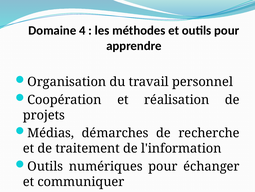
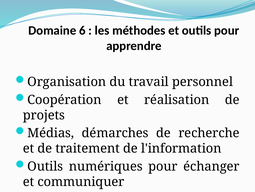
4: 4 -> 6 (82, 30)
